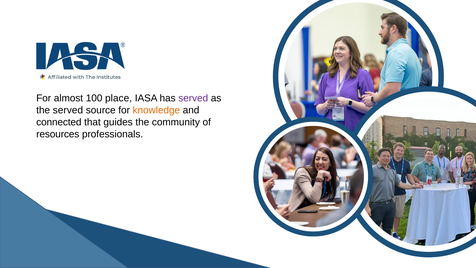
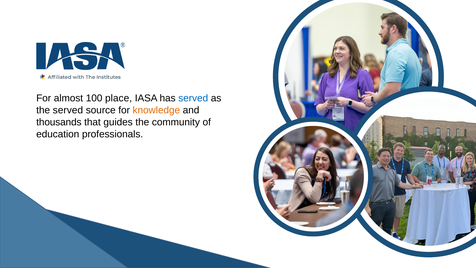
served colour: purple -> blue (193, 98)
connected: connected -> thousands (59, 122)
resources: resources -> education (58, 134)
